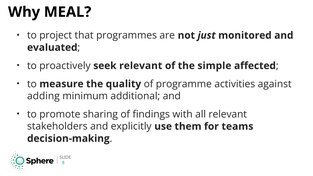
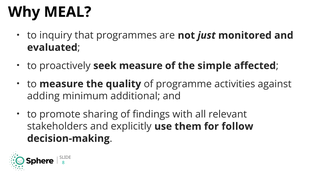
project: project -> inquiry (56, 35)
seek relevant: relevant -> measure (141, 66)
teams: teams -> follow (237, 126)
